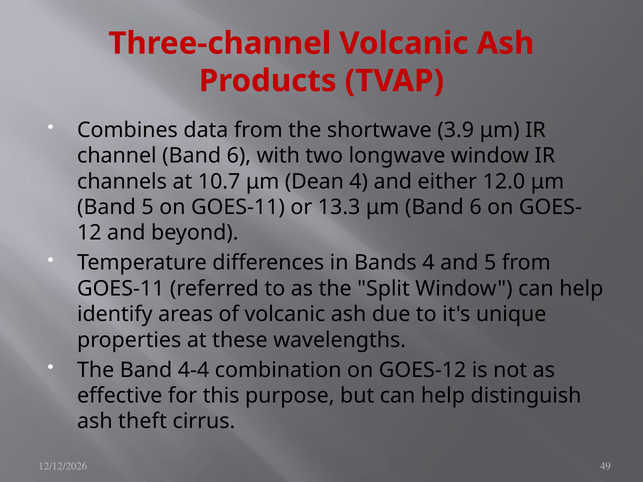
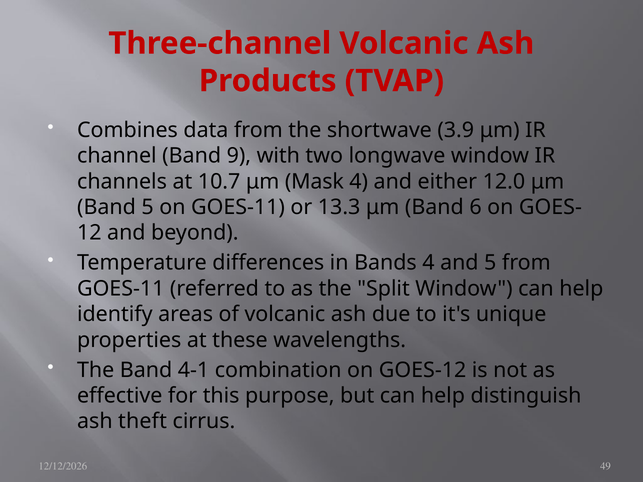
channel Band 6: 6 -> 9 (239, 156)
Dean: Dean -> Mask (314, 182)
4-4: 4-4 -> 4-1 (194, 370)
